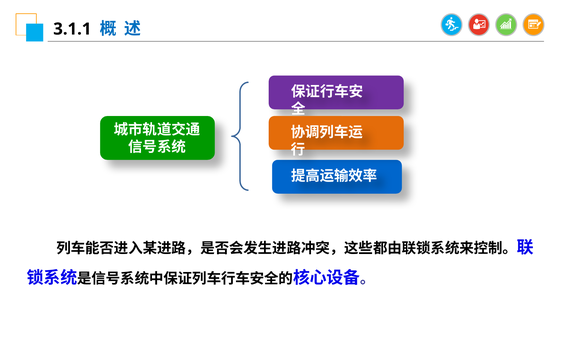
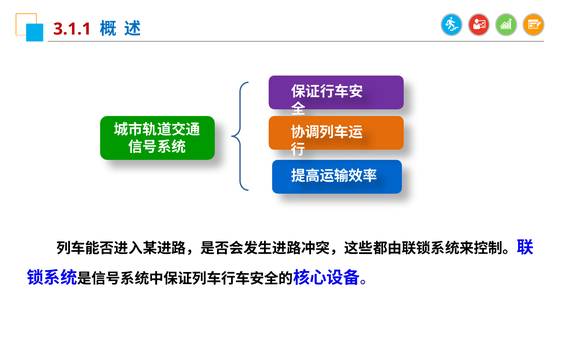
3.1.1 colour: black -> red (72, 29)
